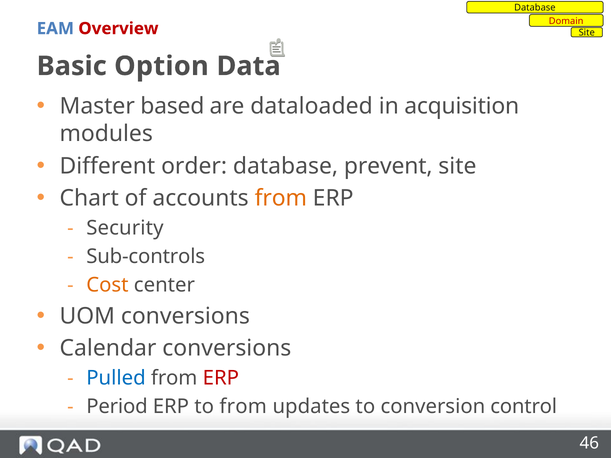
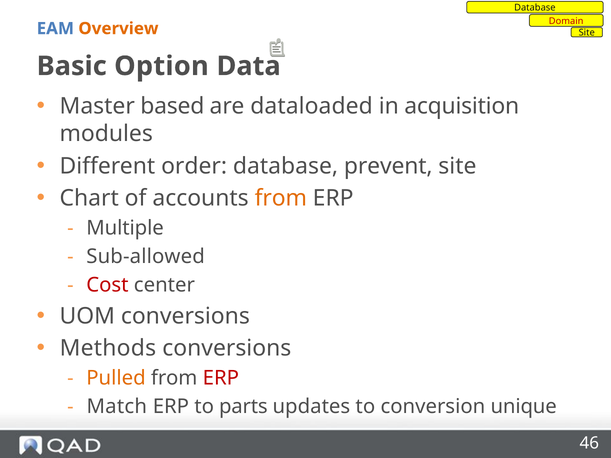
Overview colour: red -> orange (118, 29)
Security: Security -> Multiple (125, 228)
Sub-controls: Sub-controls -> Sub-allowed (146, 257)
Cost colour: orange -> red (107, 285)
Calendar: Calendar -> Methods (108, 349)
Pulled colour: blue -> orange (116, 378)
Period: Period -> Match (117, 407)
to from: from -> parts (243, 407)
control: control -> unique (524, 407)
